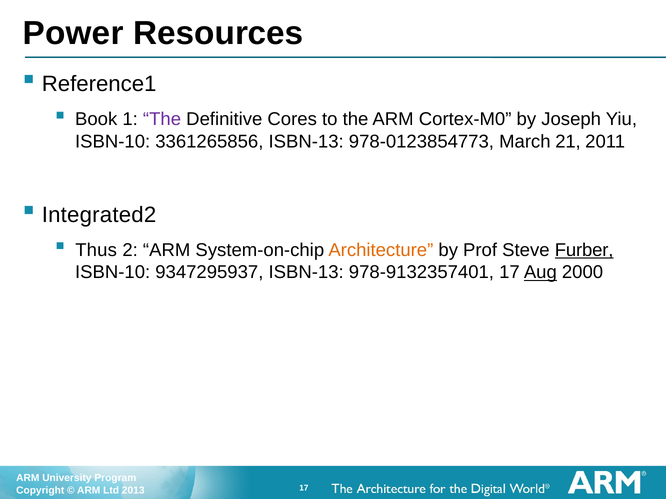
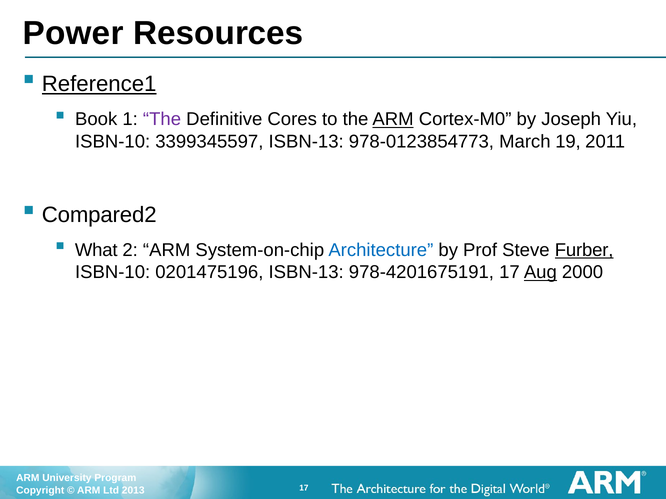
Reference1 underline: none -> present (99, 84)
ARM underline: none -> present (393, 119)
3361265856: 3361265856 -> 3399345597 (209, 142)
21: 21 -> 19 (568, 142)
Integrated2: Integrated2 -> Compared2 (99, 215)
Thus: Thus -> What (96, 250)
Architecture colour: orange -> blue (381, 250)
9347295937: 9347295937 -> 0201475196 (209, 273)
978-9132357401: 978-9132357401 -> 978-4201675191 (421, 273)
